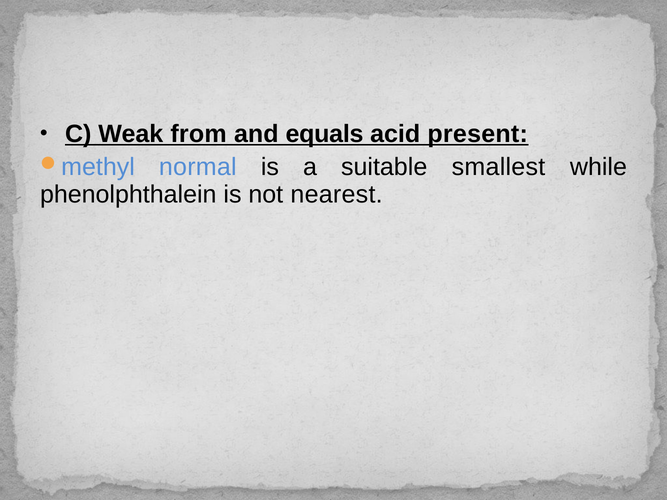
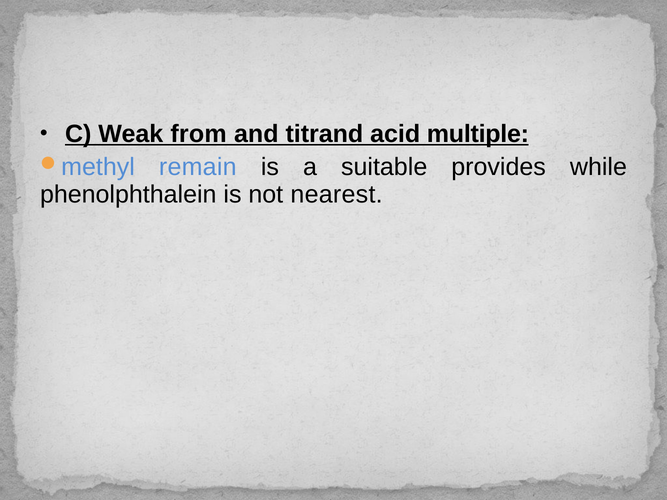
equals: equals -> titrand (324, 134)
present: present -> multiple (478, 134)
normal: normal -> remain (198, 167)
smallest: smallest -> provides (499, 167)
